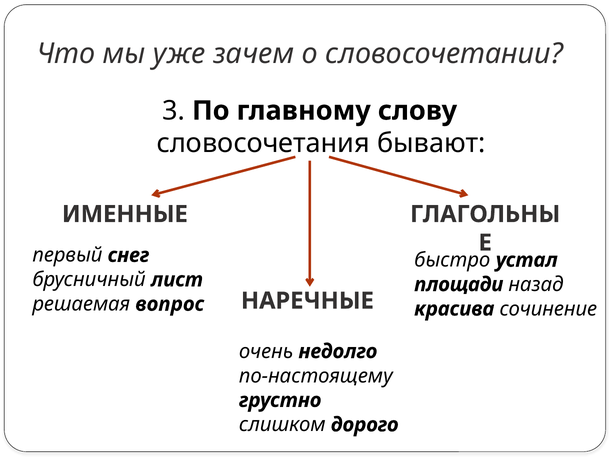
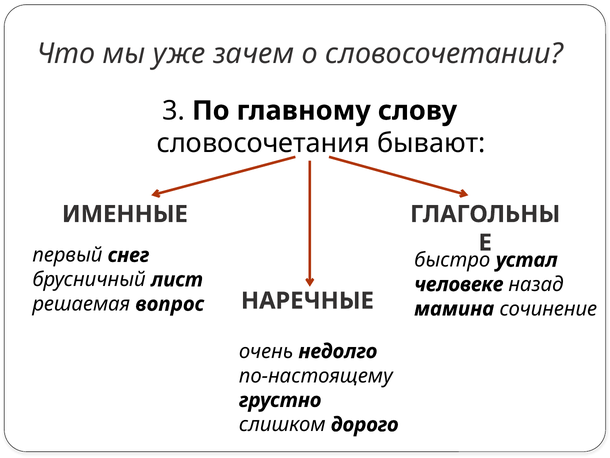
площади: площади -> человеке (459, 284)
красива: красива -> мамина (454, 309)
